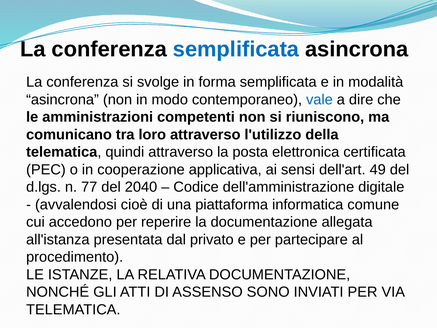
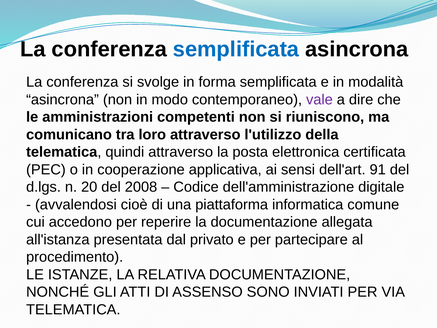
vale colour: blue -> purple (319, 100)
49: 49 -> 91 (378, 169)
77: 77 -> 20 (89, 187)
2040: 2040 -> 2008 (141, 187)
